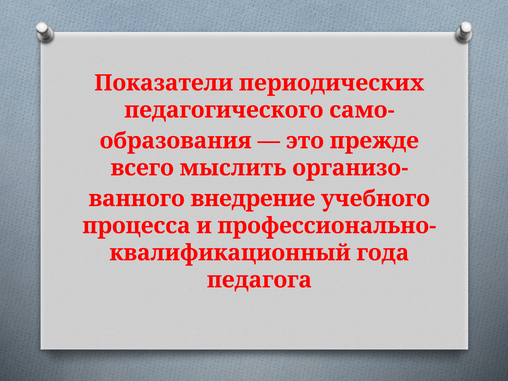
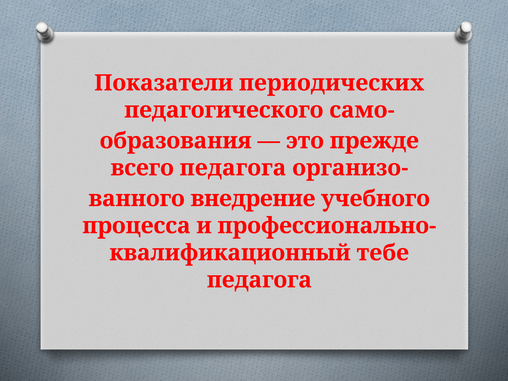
всего мыслить: мыслить -> педагога (233, 168)
года: года -> тебе (383, 253)
